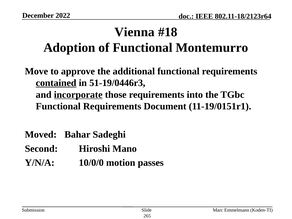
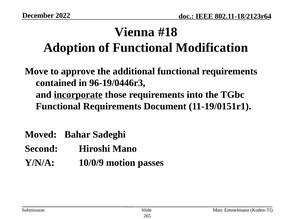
Montemurro: Montemurro -> Modification (212, 48)
contained underline: present -> none (56, 83)
51-19/0446r3: 51-19/0446r3 -> 96-19/0446r3 (117, 83)
10/0/0: 10/0/0 -> 10/0/9 (91, 163)
